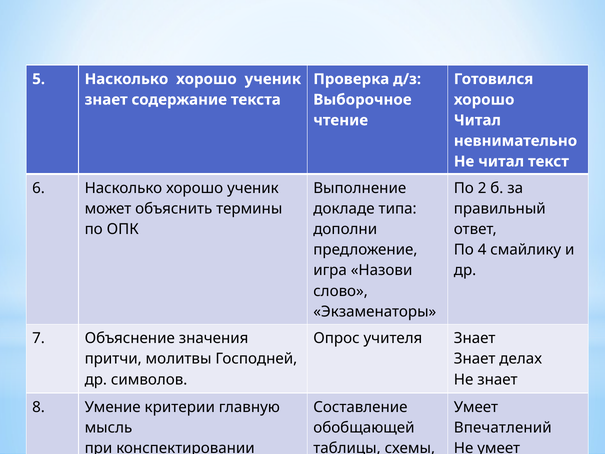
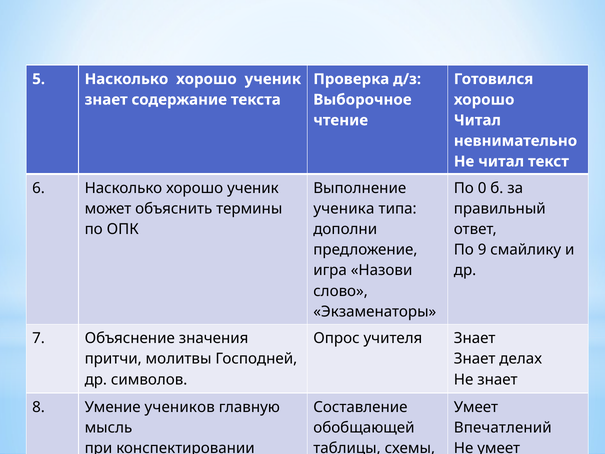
2: 2 -> 0 (482, 188)
докладе: докладе -> ученика (344, 209)
4: 4 -> 9 (482, 250)
критерии: критерии -> учеников (180, 407)
